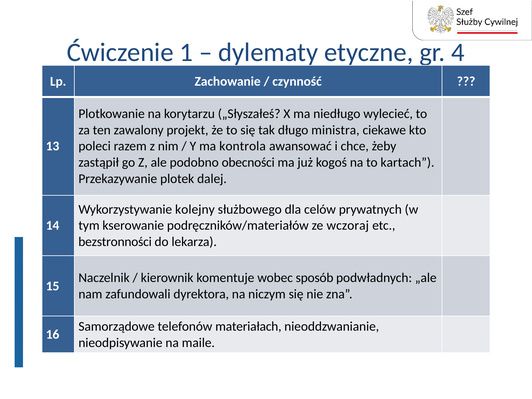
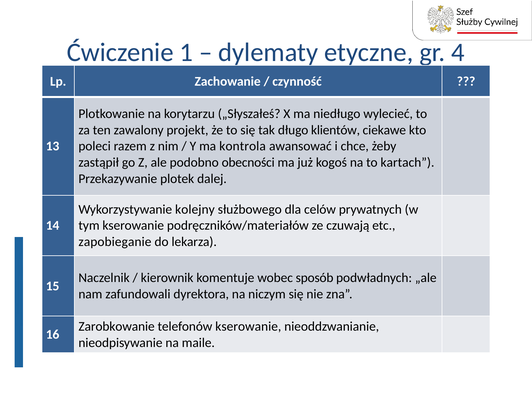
ministra: ministra -> klientów (336, 130)
wczoraj: wczoraj -> czuwają (348, 226)
bezstronności: bezstronności -> zapobieganie (115, 242)
Samorządowe: Samorządowe -> Zarobkowanie (117, 326)
telefonów materiałach: materiałach -> kserowanie (248, 326)
